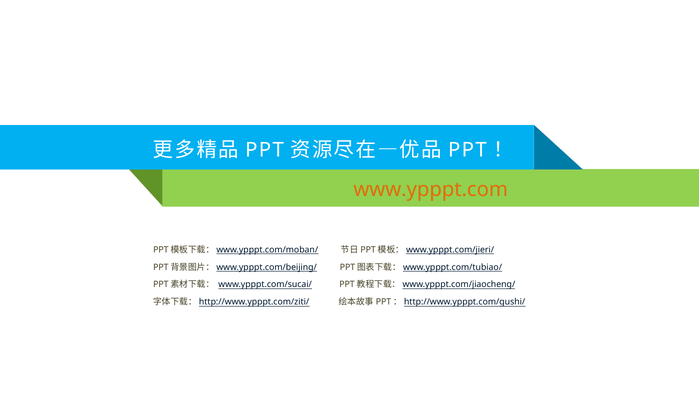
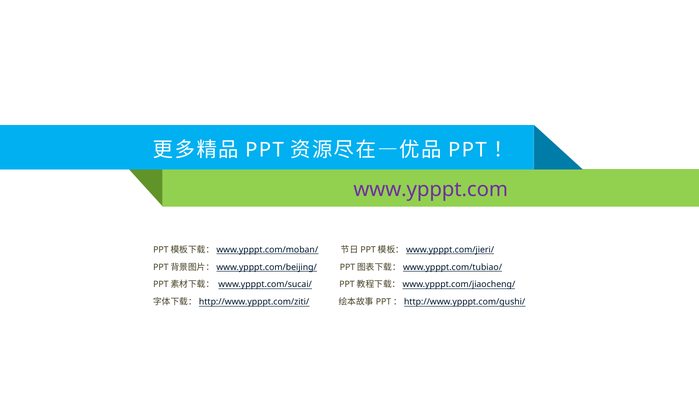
www.ypppt.com colour: orange -> purple (431, 189)
